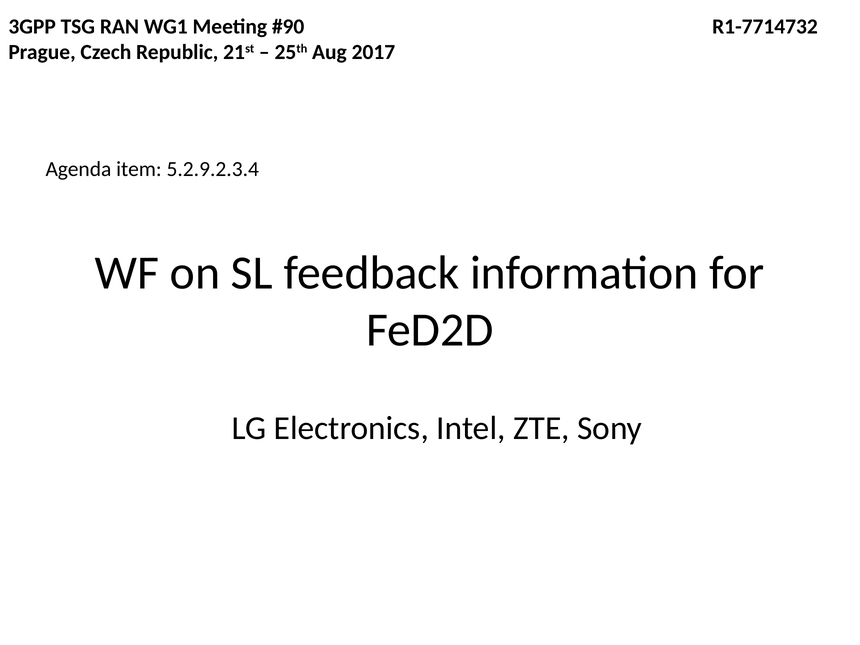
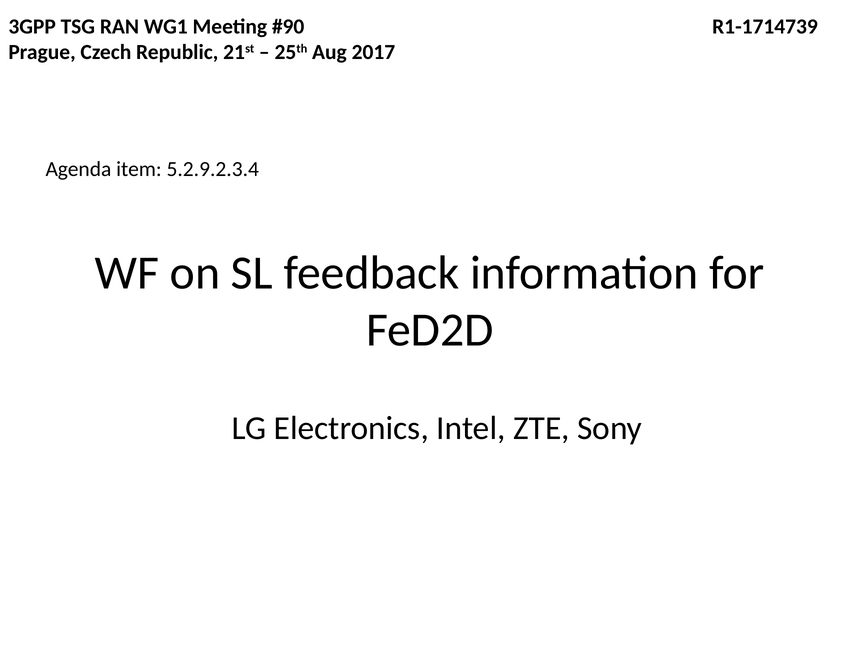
R1-7714732: R1-7714732 -> R1-1714739 (765, 26)
